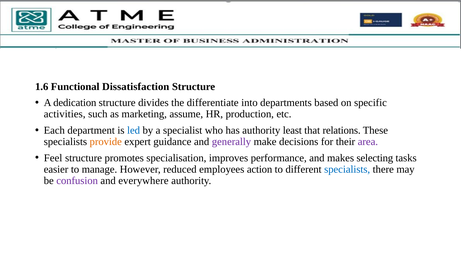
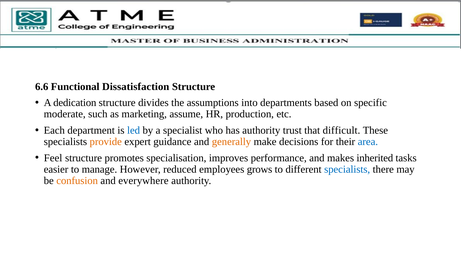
1.6: 1.6 -> 6.6 (42, 87)
differentiate: differentiate -> assumptions (213, 103)
activities: activities -> moderate (65, 114)
least: least -> trust (292, 130)
relations: relations -> difficult (342, 130)
generally colour: purple -> orange (231, 142)
area colour: purple -> blue (368, 142)
selecting: selecting -> inherited (375, 158)
action: action -> grows (260, 169)
confusion colour: purple -> orange (77, 181)
